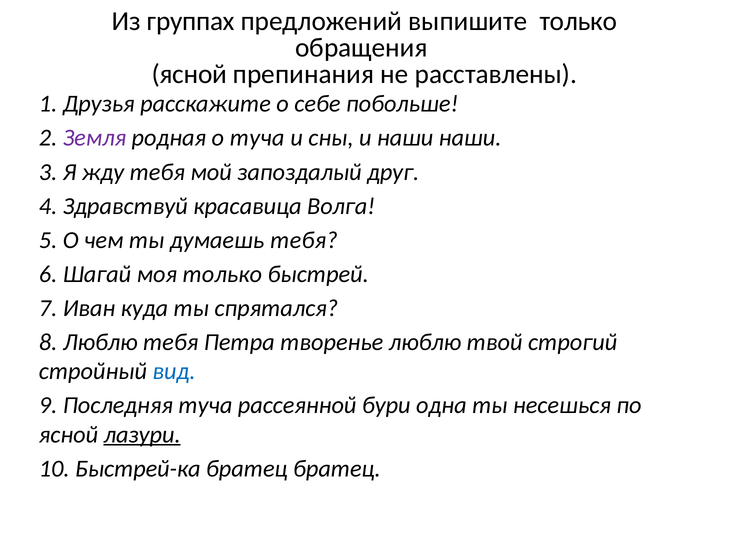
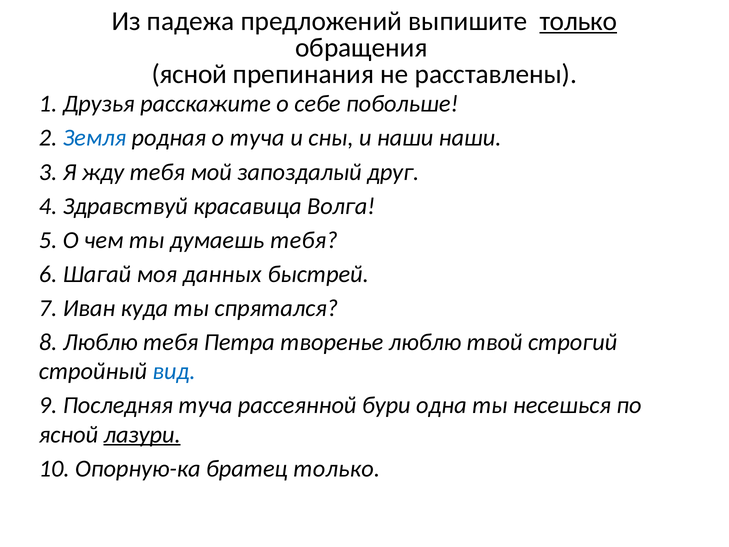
группах: группах -> падежа (191, 21)
только underline: none -> present (578, 21)
Земля colour: purple -> blue (94, 138)
моя только: только -> данных (222, 274)
Быстрей-ка: Быстрей-ка -> Опорную-ка (138, 468)
братец братец: братец -> только (337, 468)
